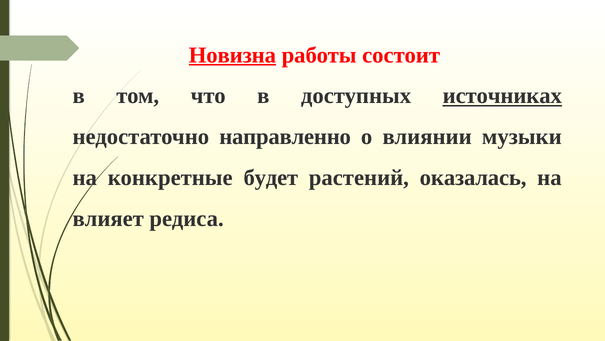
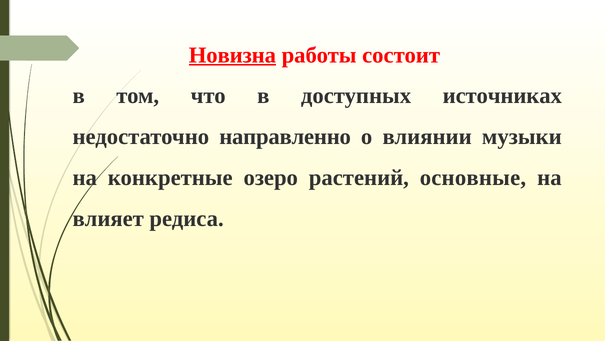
источниках underline: present -> none (502, 96)
будет: будет -> озеро (271, 177)
оказалась: оказалась -> основные (473, 177)
